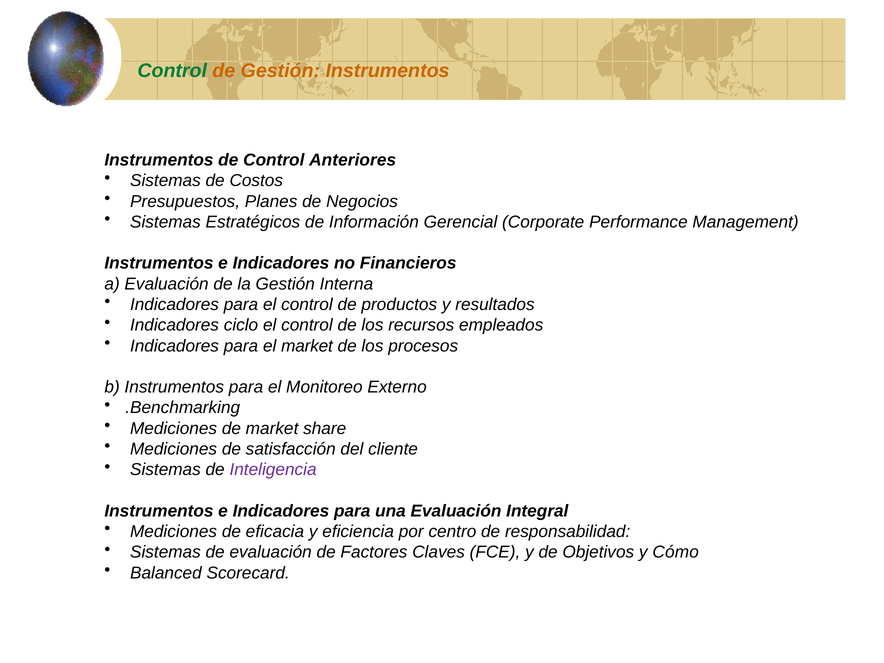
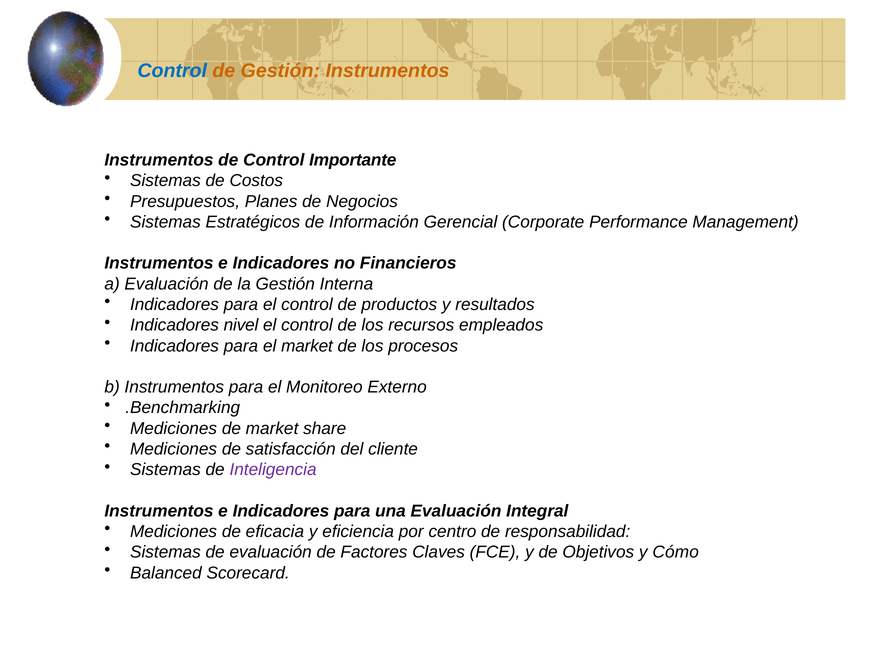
Control colour: green -> blue (172, 71)
Anteriores: Anteriores -> Importante (353, 160)
ciclo: ciclo -> nivel (241, 325)
